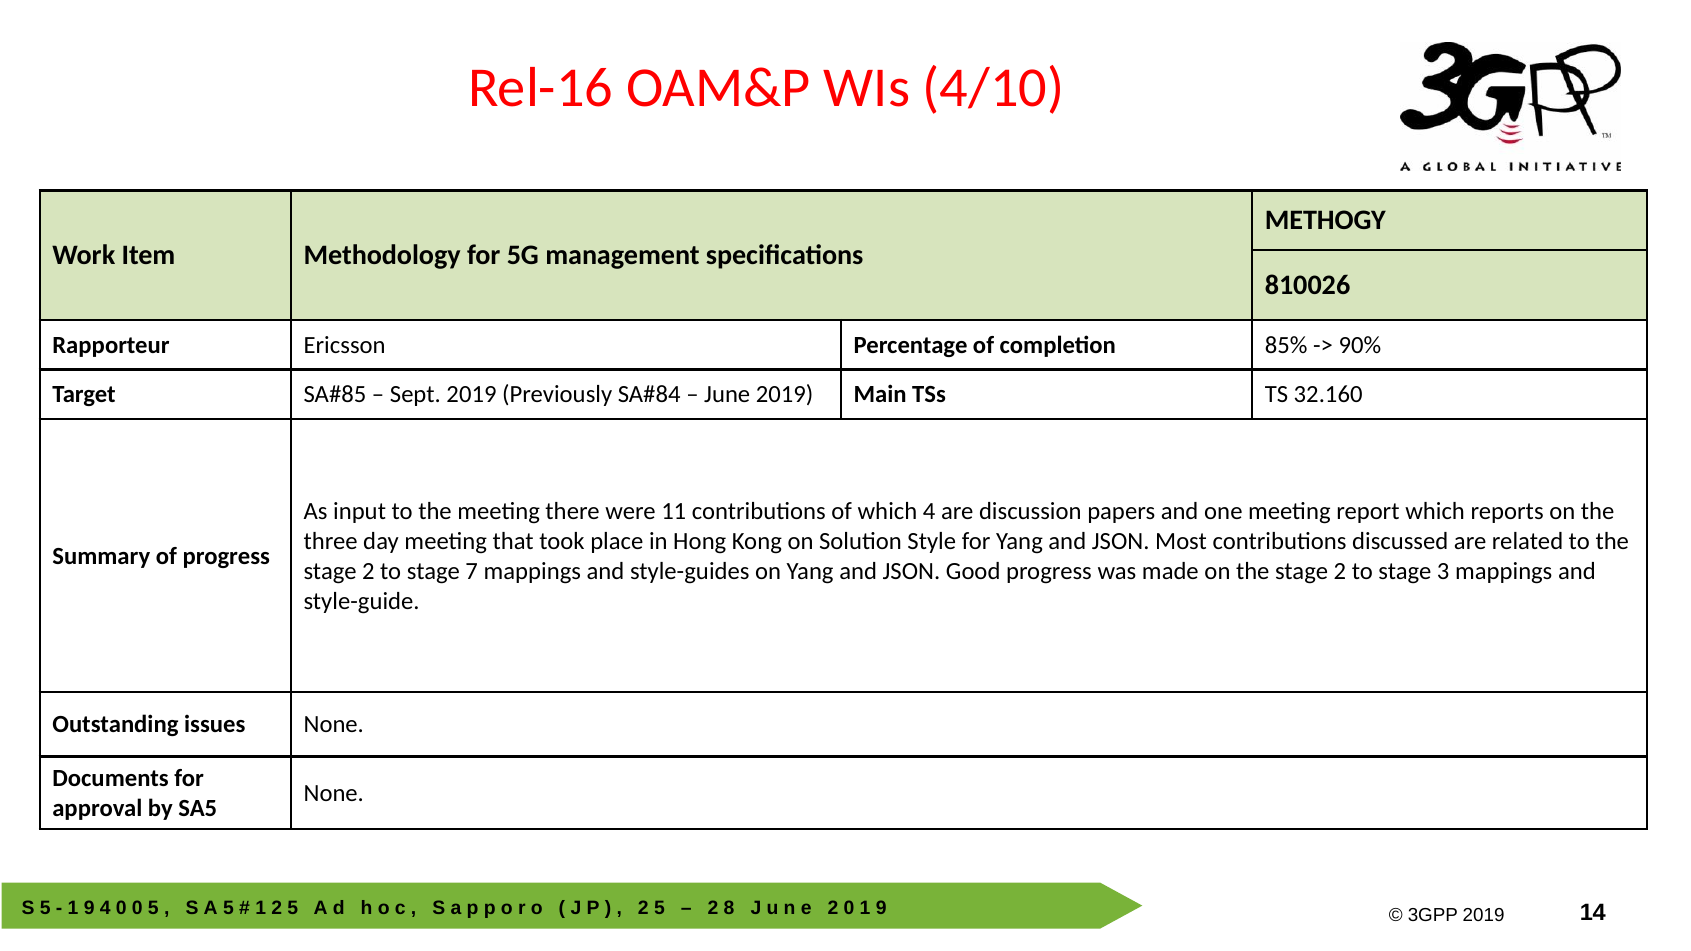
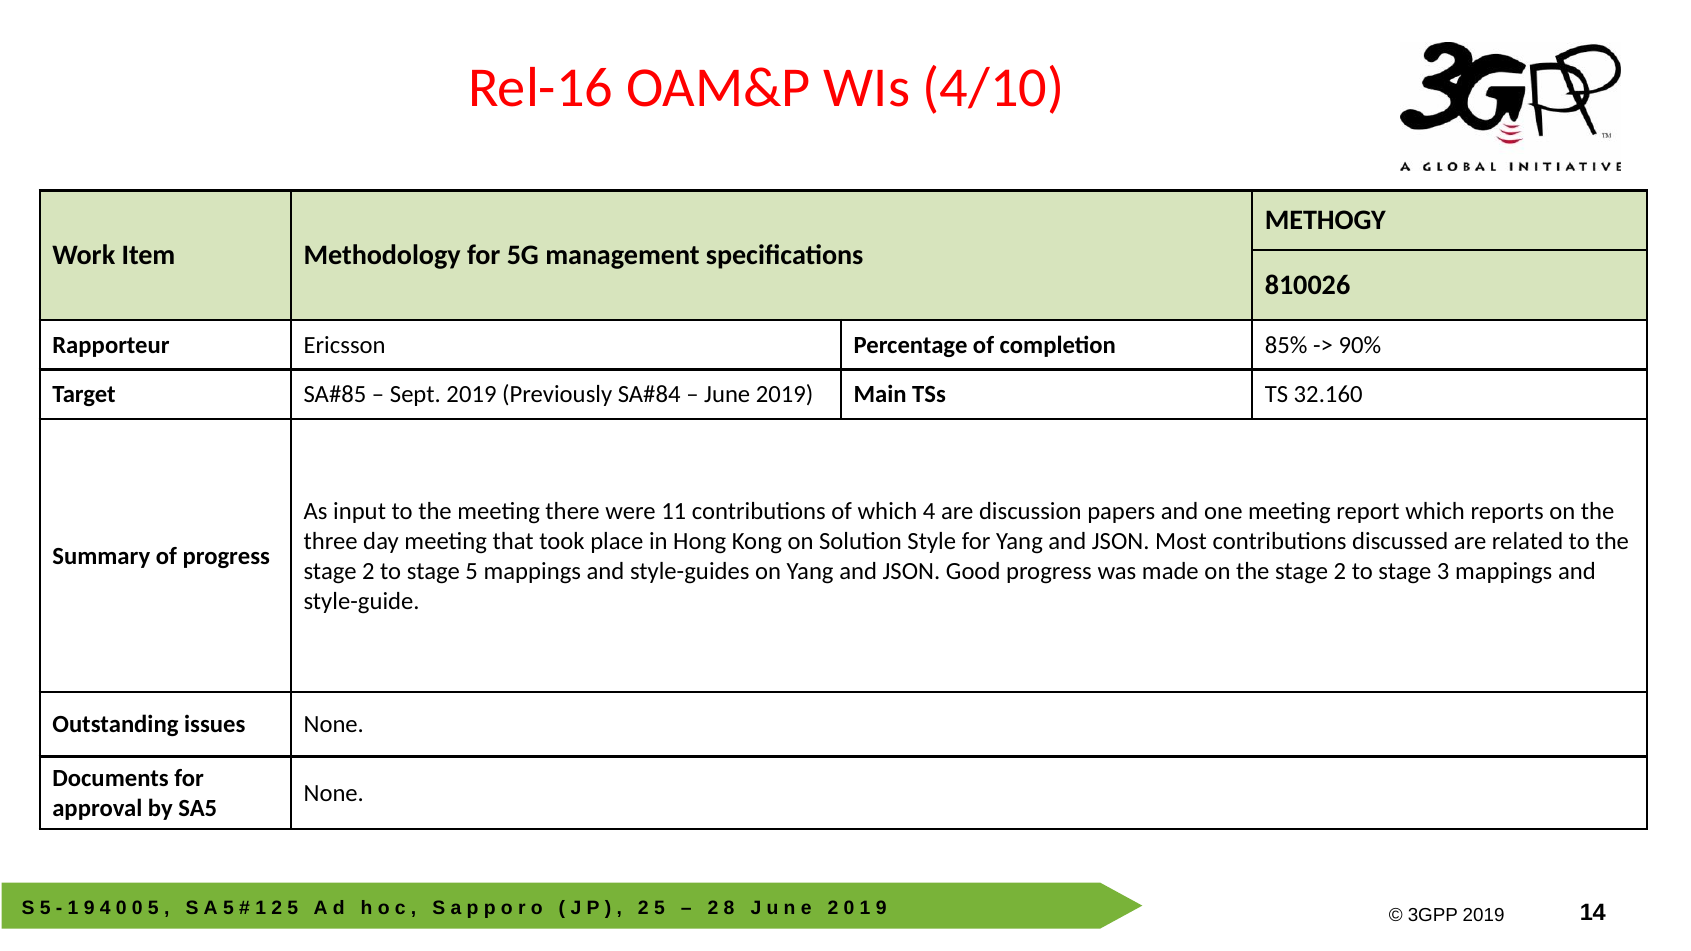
stage 7: 7 -> 5 (472, 571)
